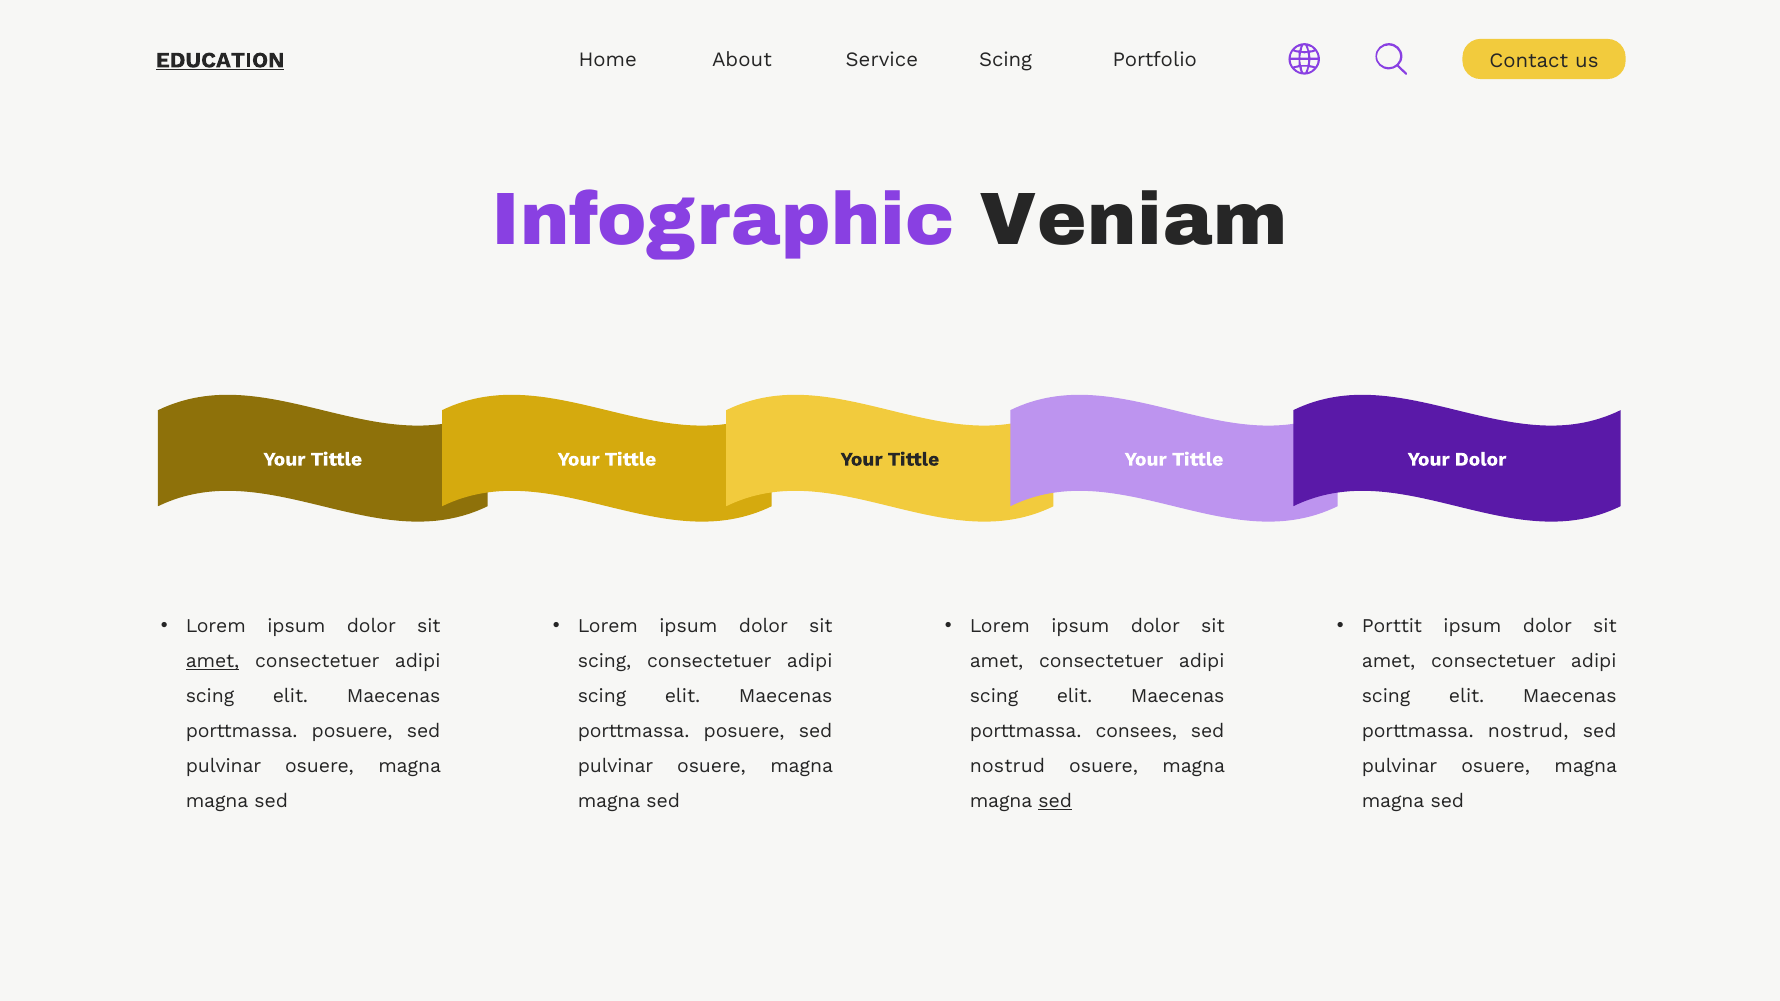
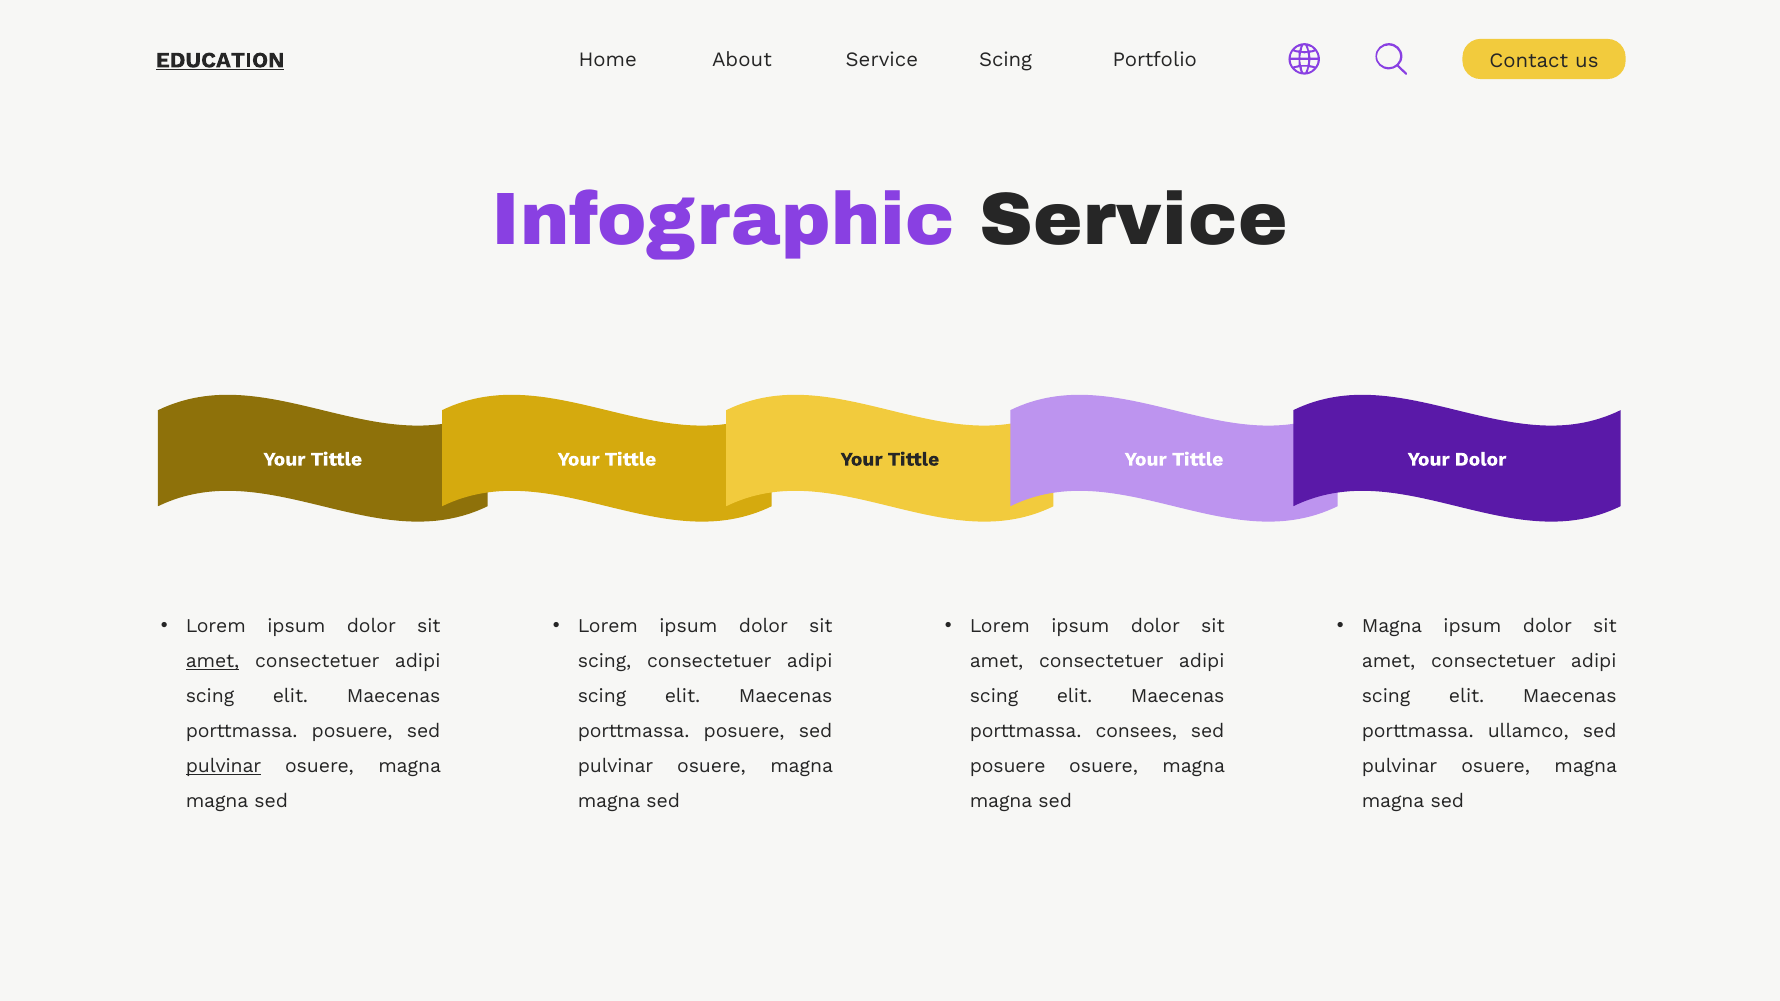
Infographic Veniam: Veniam -> Service (1133, 220)
Porttit: Porttit -> Magna (1392, 627)
porttmassa nostrud: nostrud -> ullamco (1528, 732)
pulvinar underline: none -> present (224, 767)
nostrud: nostrud -> posuere (1008, 767)
sed underline: present -> none (1055, 802)
